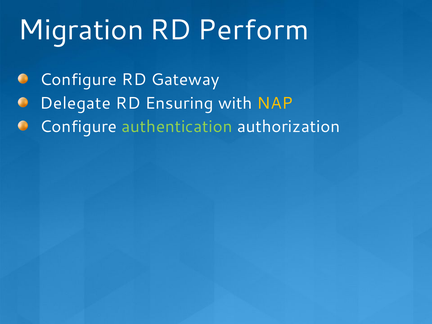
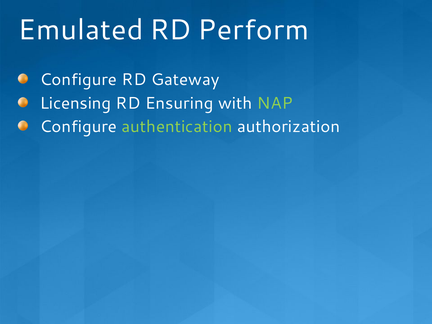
Migration: Migration -> Emulated (81, 30)
Delegate: Delegate -> Licensing (75, 103)
NAP colour: yellow -> light green (275, 103)
